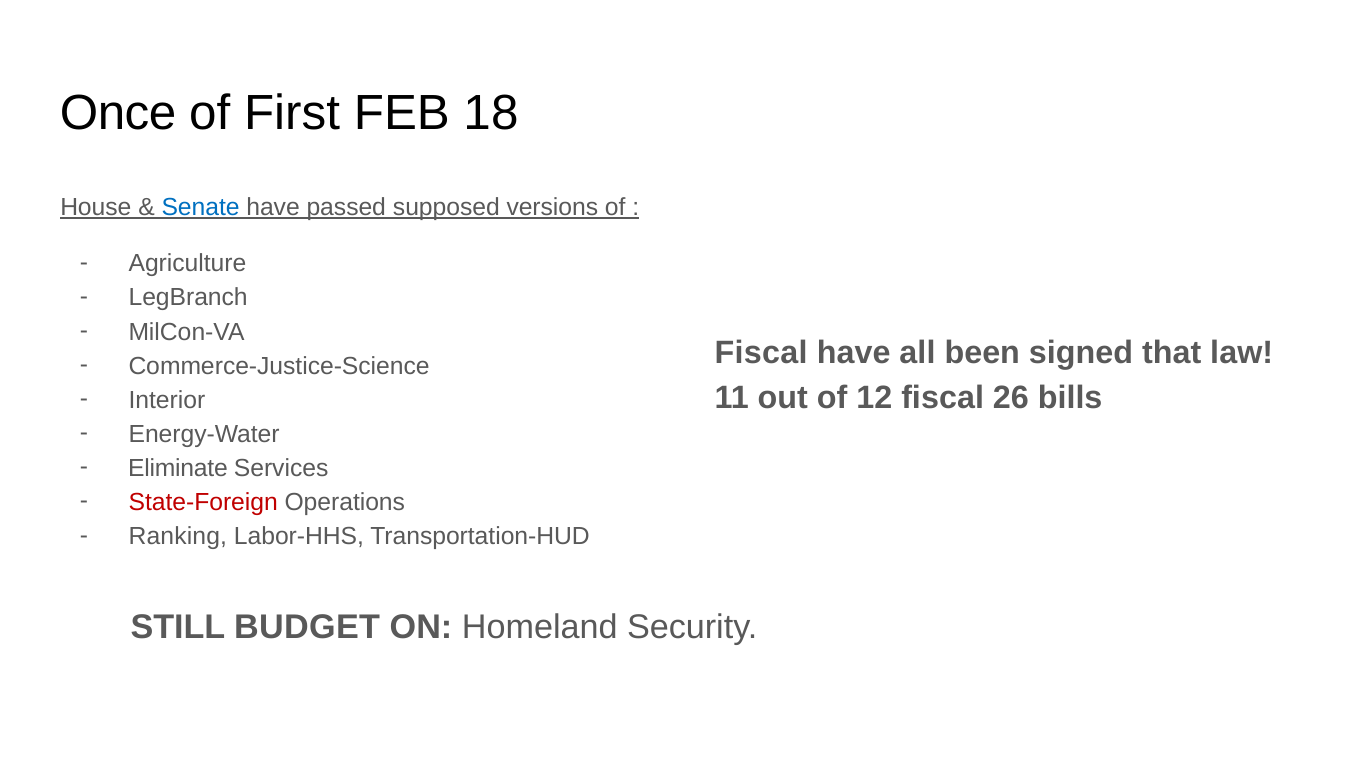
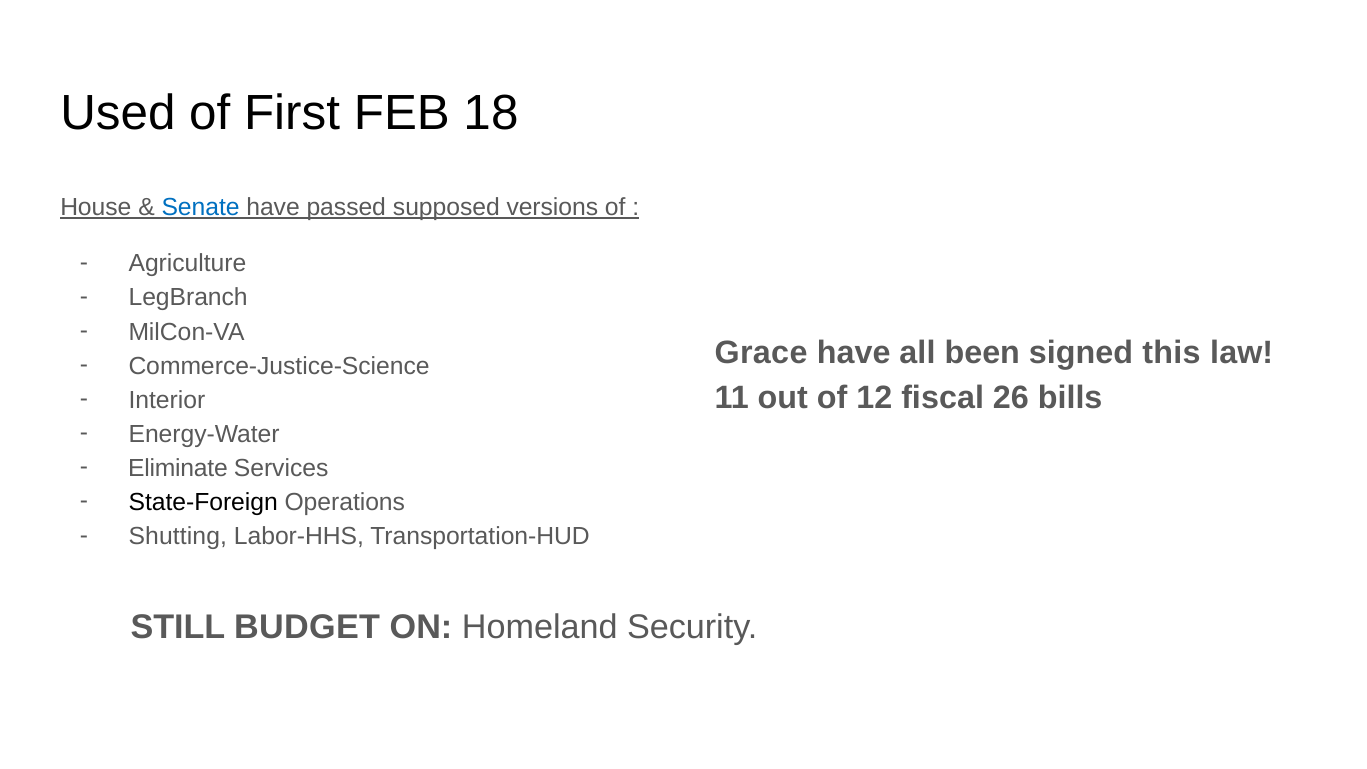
Once: Once -> Used (118, 113)
Fiscal: Fiscal -> Grace (761, 353)
that: that -> this (1172, 353)
State-Foreign colour: red -> black (203, 502)
Ranking: Ranking -> Shutting (178, 536)
